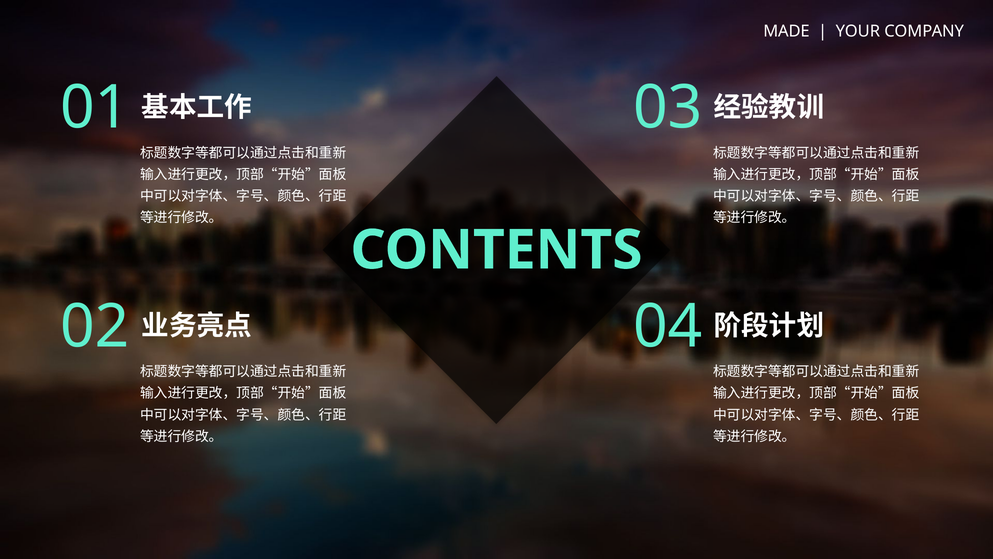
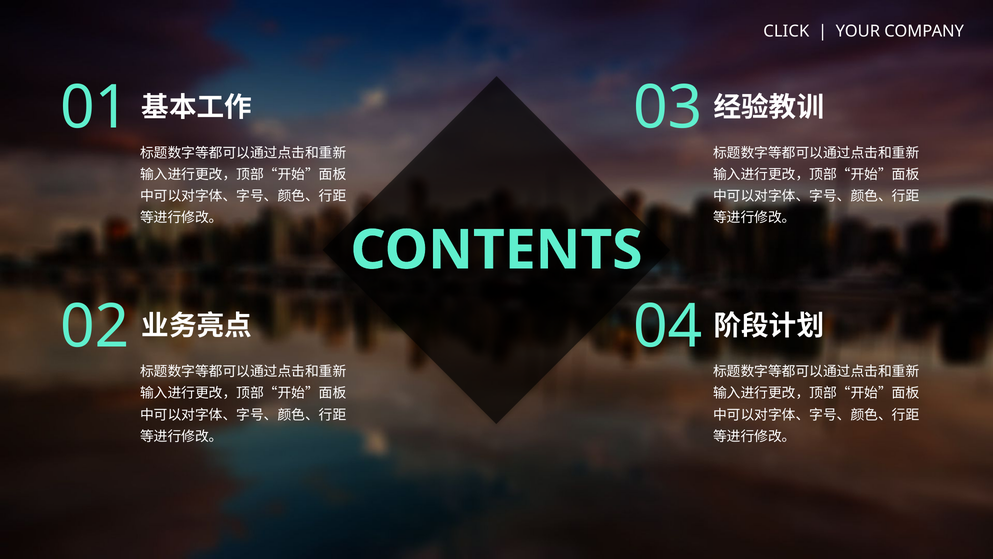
MADE: MADE -> CLICK (786, 31)
